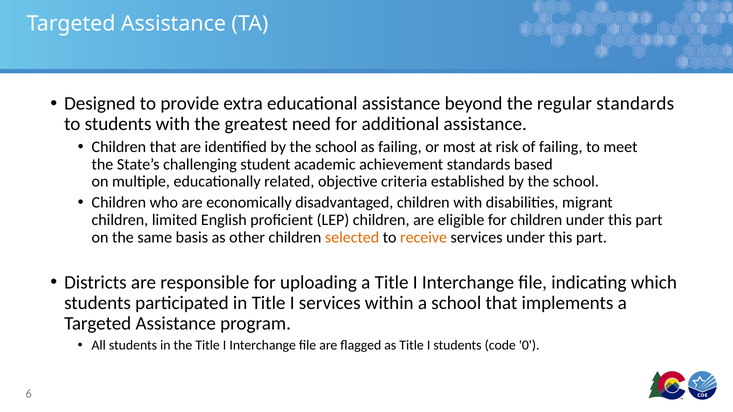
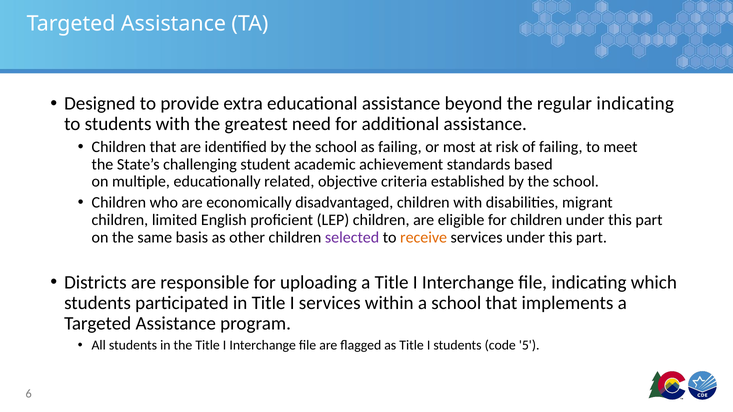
regular standards: standards -> indicating (635, 104)
selected colour: orange -> purple (352, 237)
0: 0 -> 5 (529, 345)
